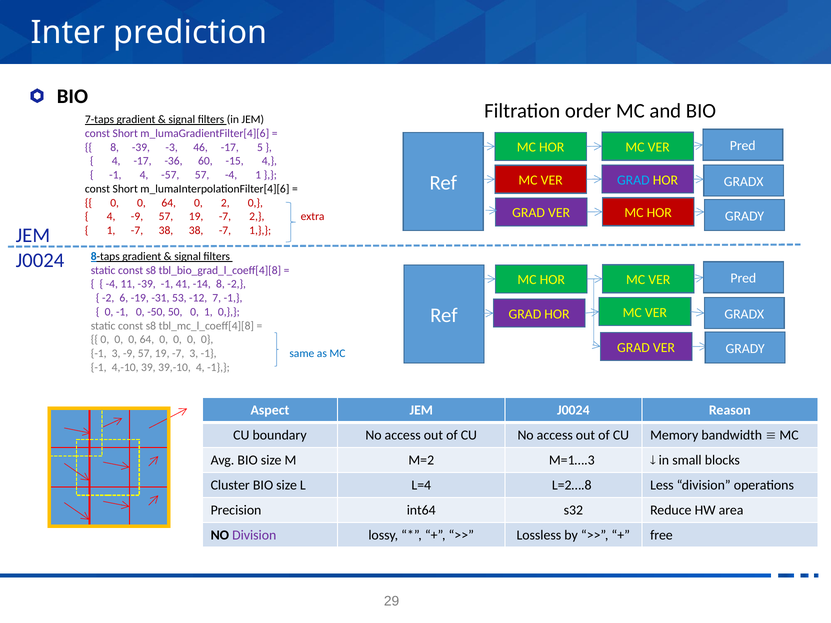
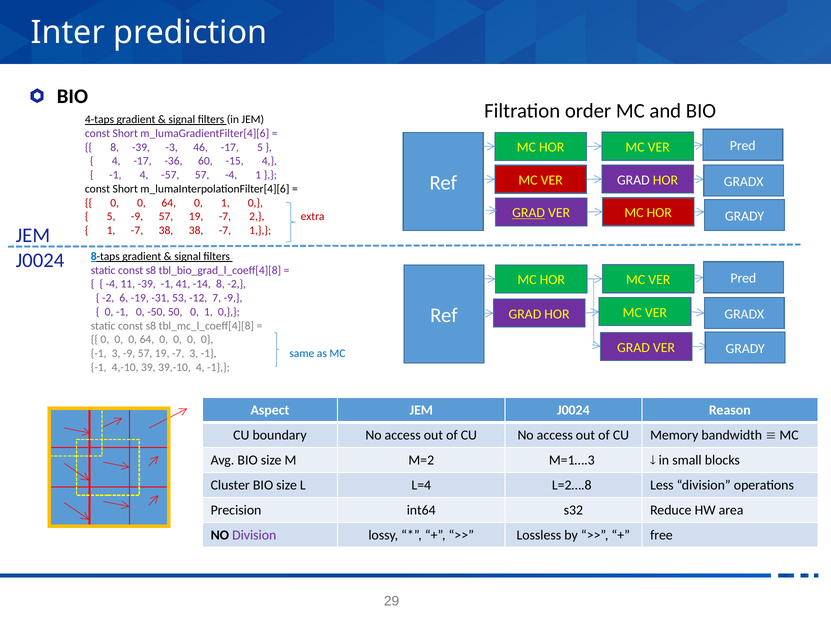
7-taps: 7-taps -> 4-taps (100, 120)
GRAD colour: light blue -> white (633, 180)
64 0 2: 2 -> 1 (225, 203)
GRAD underline: none -> present (529, 213)
4: 4 -> 5 (111, 217)
7 -1: -1 -> -9 (233, 298)
